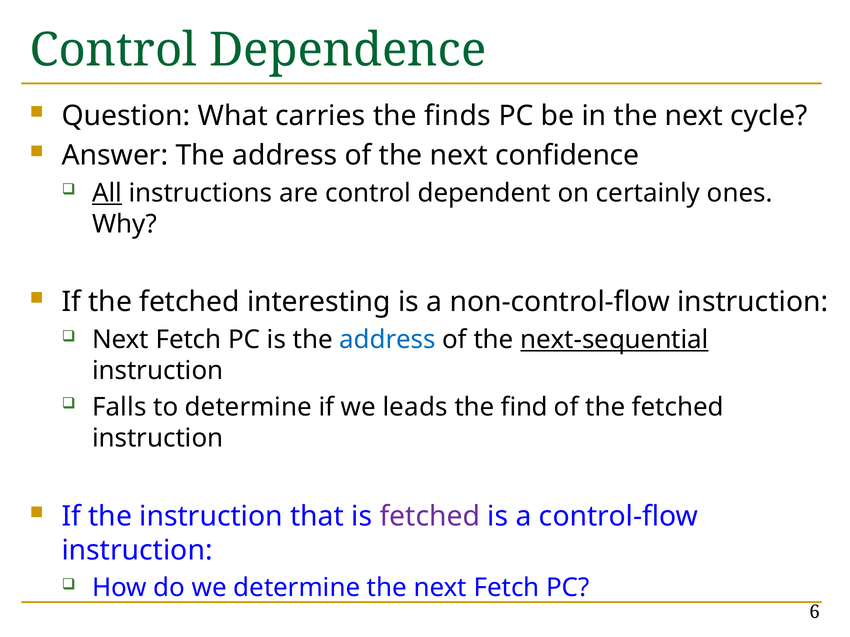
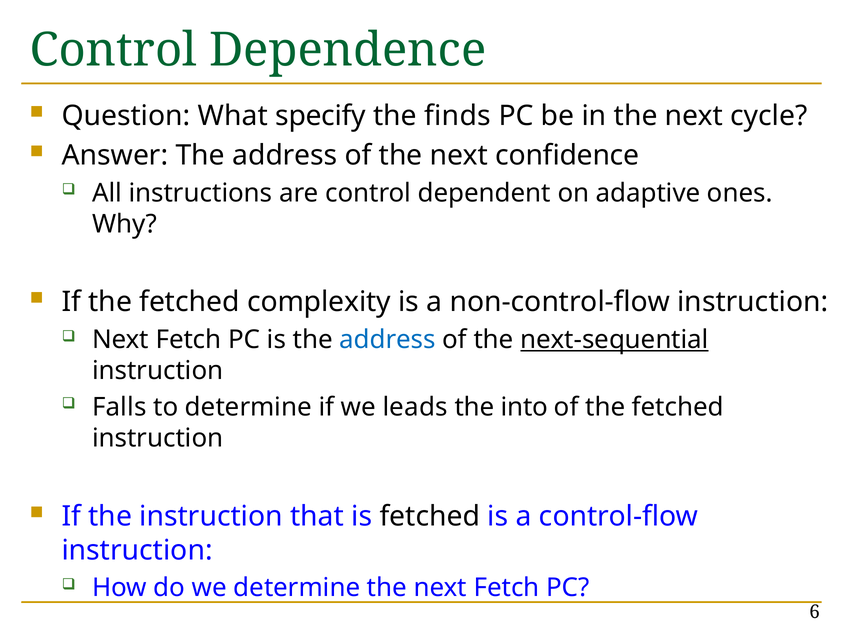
carries: carries -> specify (321, 116)
All underline: present -> none (107, 193)
certainly: certainly -> adaptive (648, 193)
interesting: interesting -> complexity (319, 302)
find: find -> into (524, 407)
fetched colour: purple -> black (430, 517)
